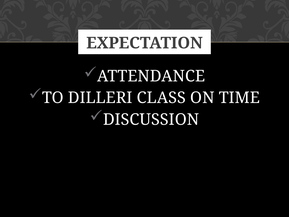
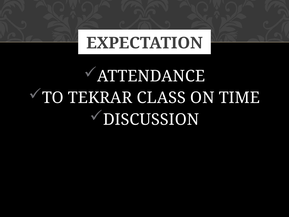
DILLERI: DILLERI -> TEKRAR (100, 98)
